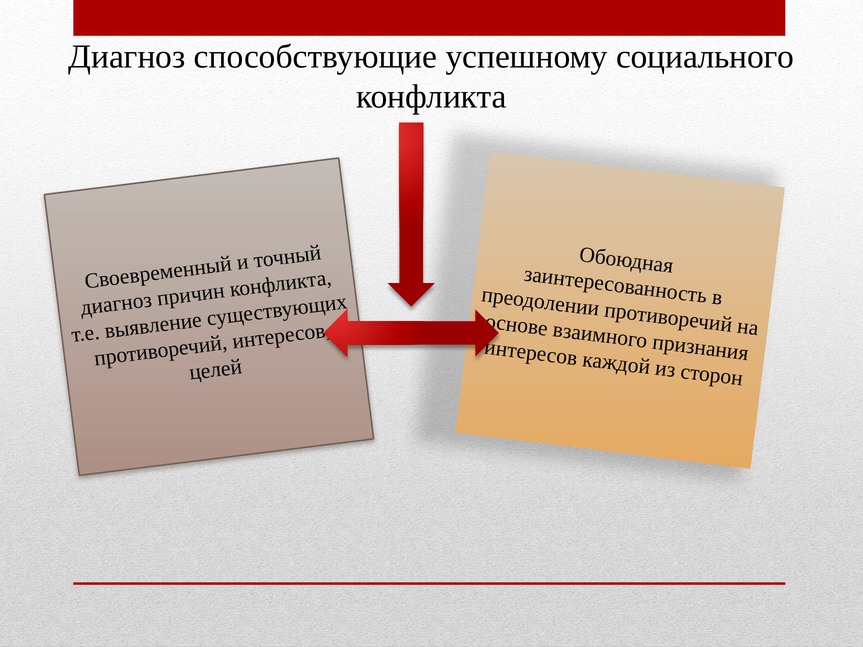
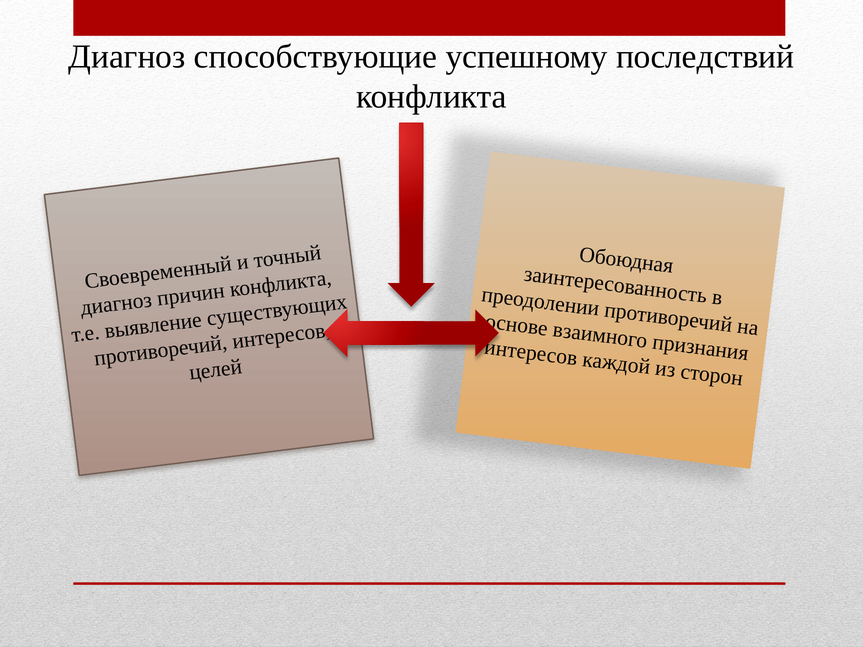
социального: социального -> последствий (705, 57)
